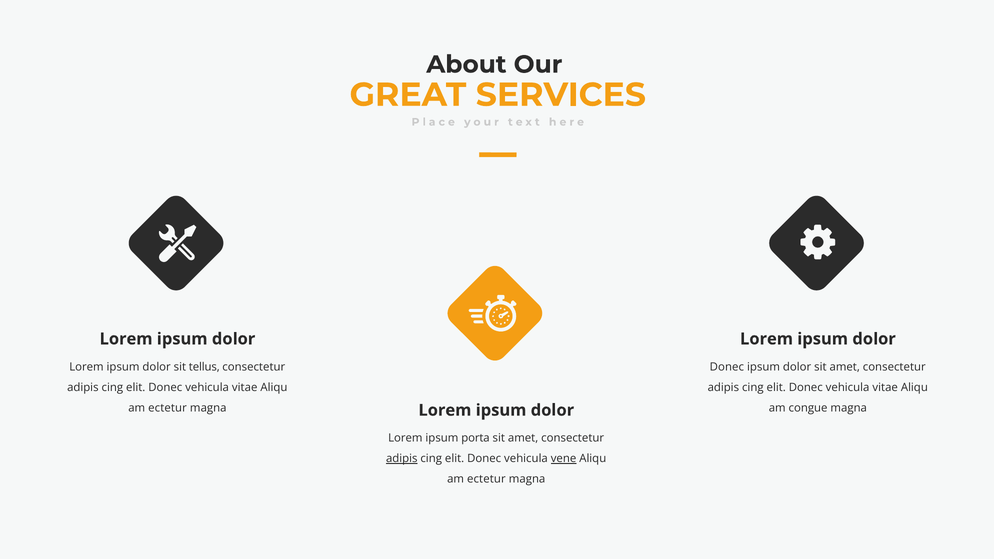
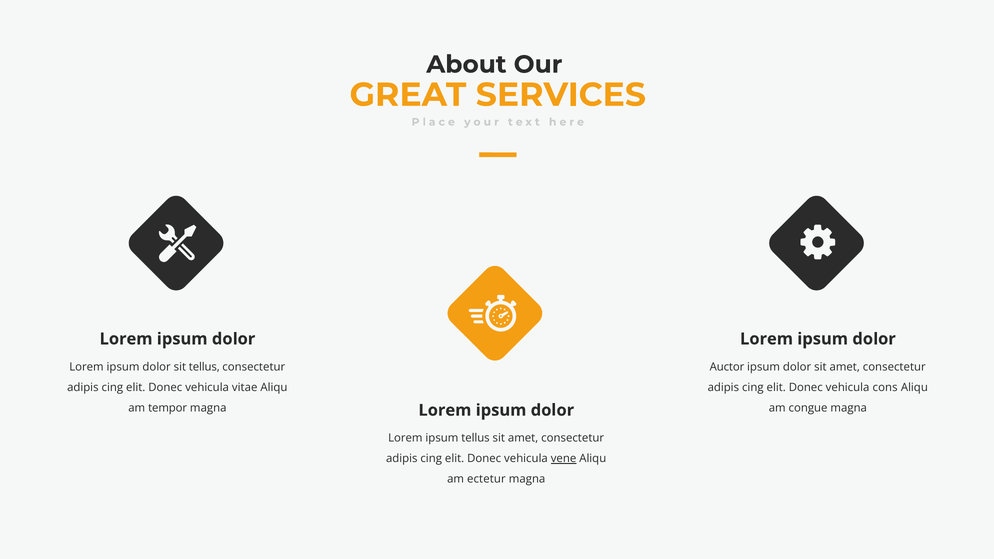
Donec: Donec -> Auctor (727, 367)
vitae: vitae -> cons (885, 387)
ectetur: ectetur -> tempor (168, 408)
ipsum porta: porta -> tellus (475, 438)
adipis underline: present -> none (402, 459)
